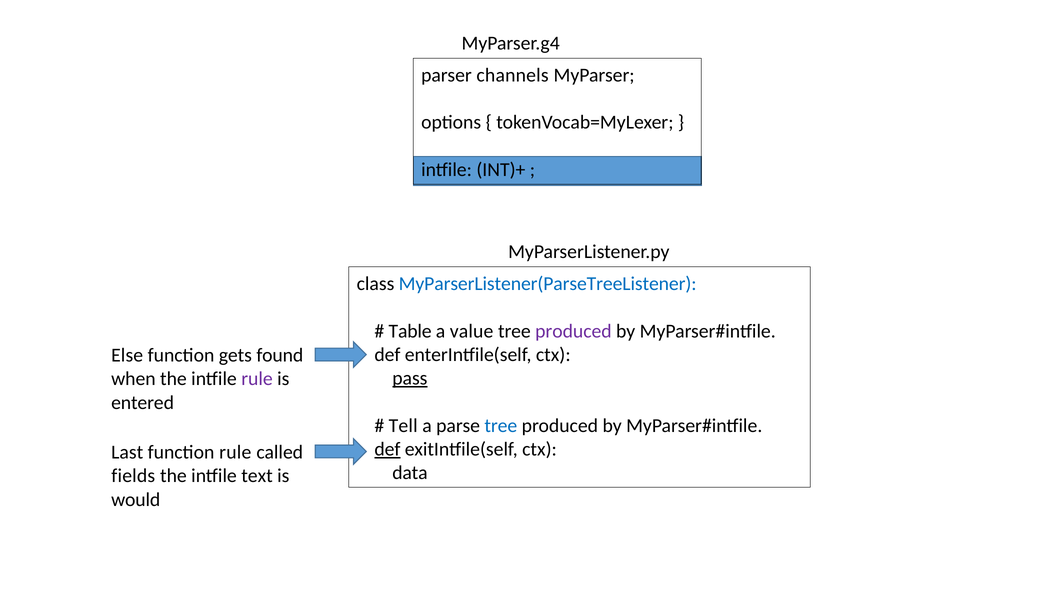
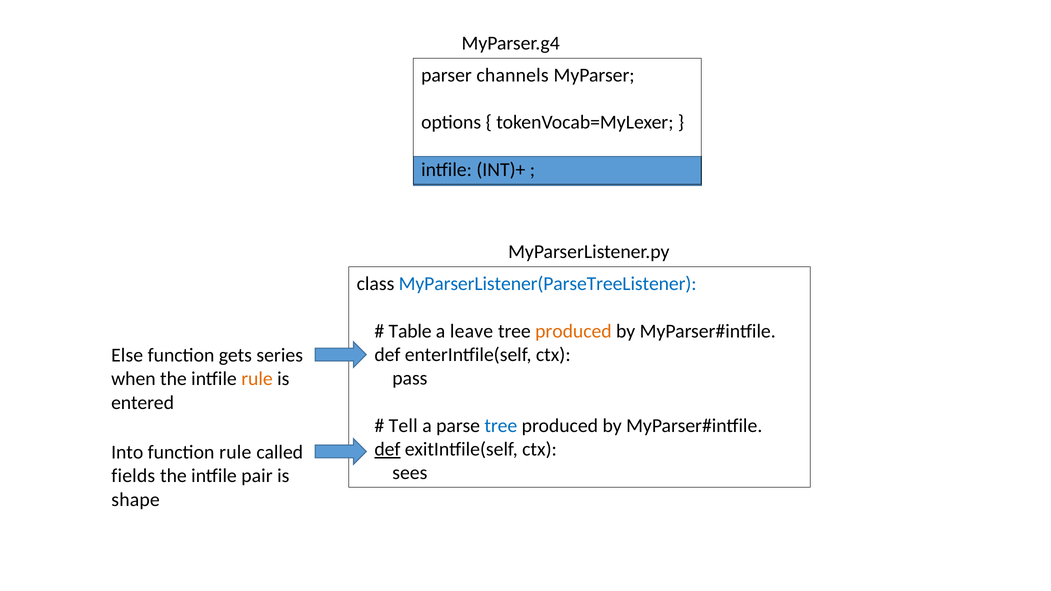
value: value -> leave (472, 331)
produced colour: purple -> orange (573, 331)
found: found -> series (280, 355)
pass underline: present -> none (410, 378)
rule colour: purple -> orange (257, 379)
Last: Last -> Into (127, 452)
data: data -> sees (410, 473)
text: text -> pair (257, 476)
would: would -> shape (136, 500)
